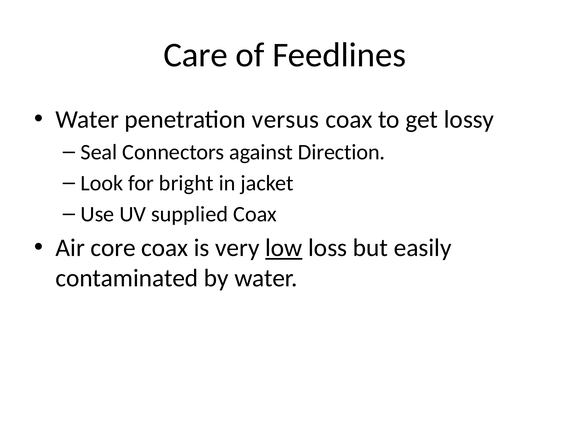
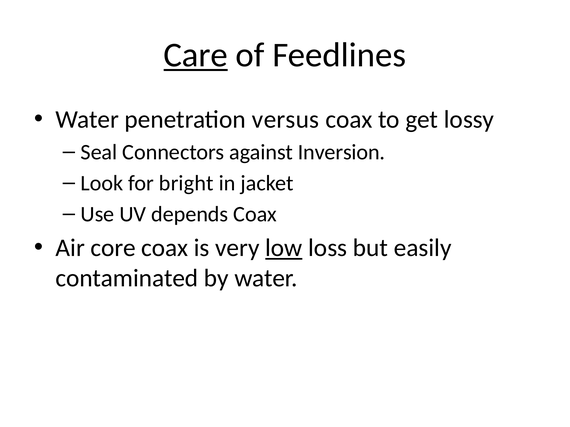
Care underline: none -> present (196, 55)
Direction: Direction -> Inversion (342, 152)
supplied: supplied -> depends (190, 214)
